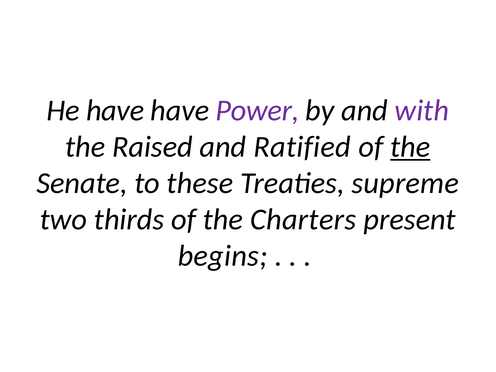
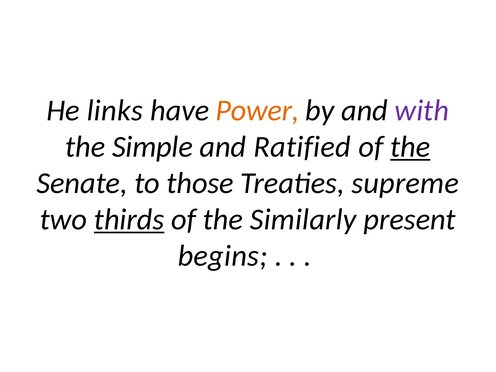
He have: have -> links (115, 110)
Power colour: purple -> orange (257, 110)
Raised: Raised -> Simple (152, 147)
these: these -> those (200, 183)
thirds underline: none -> present (129, 220)
Charters: Charters -> Similarly (303, 220)
